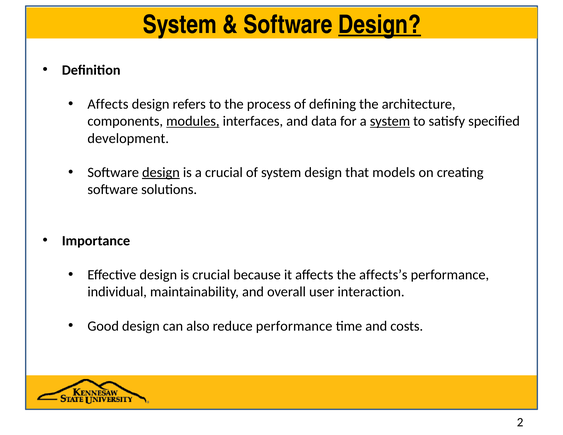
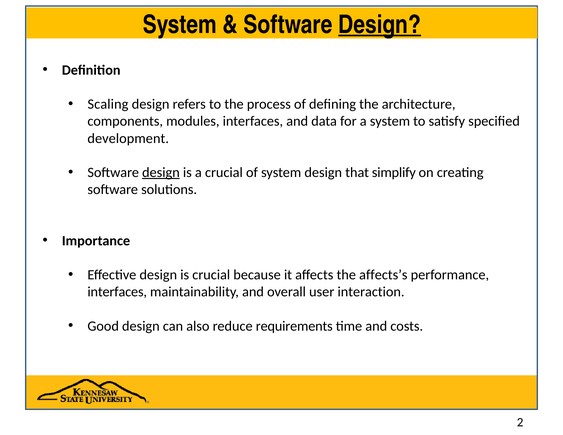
Affects: Affects -> Scaling (108, 104)
modules underline: present -> none (193, 121)
system underline: present -> none (390, 121)
models: models -> simplify (394, 172)
individual: individual -> interfaces (117, 292)
reduce performance: performance -> requirements (294, 326)
